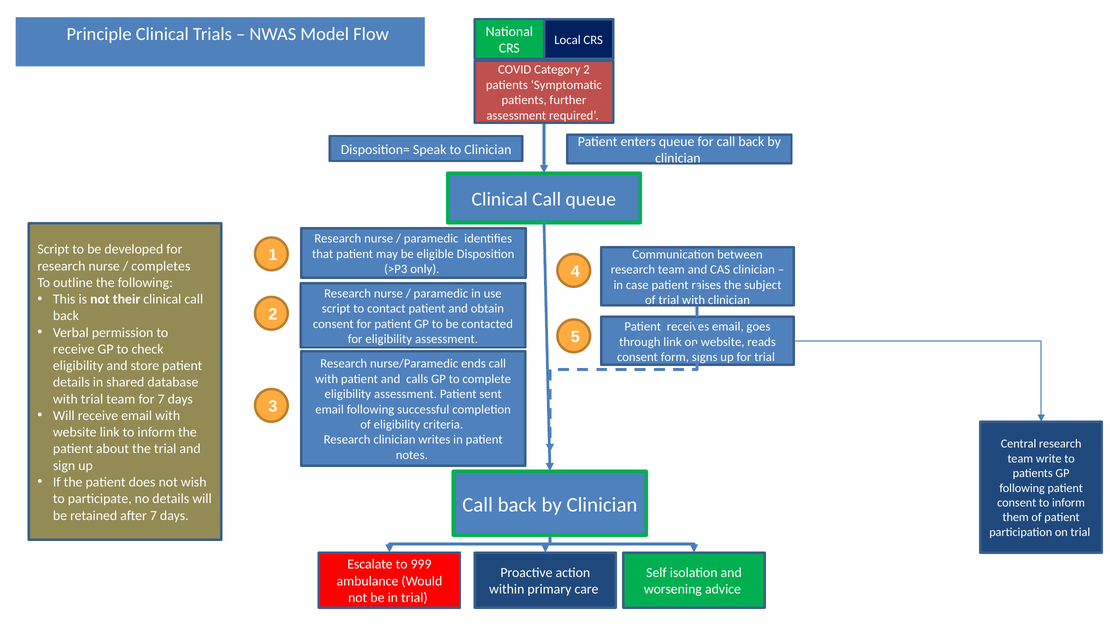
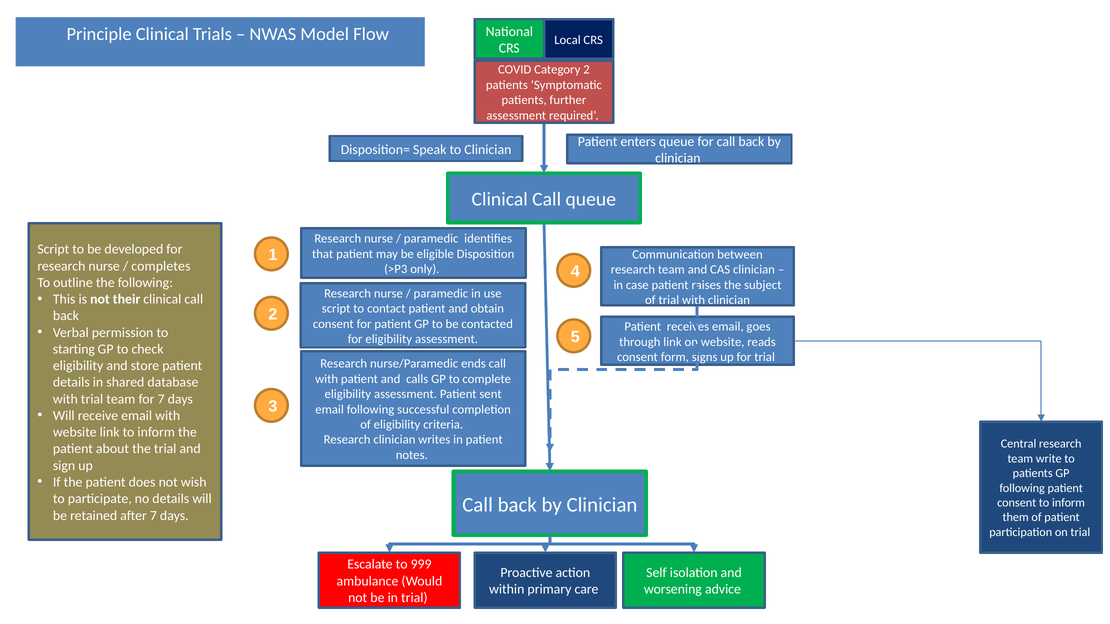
receive: receive -> starting (74, 349)
